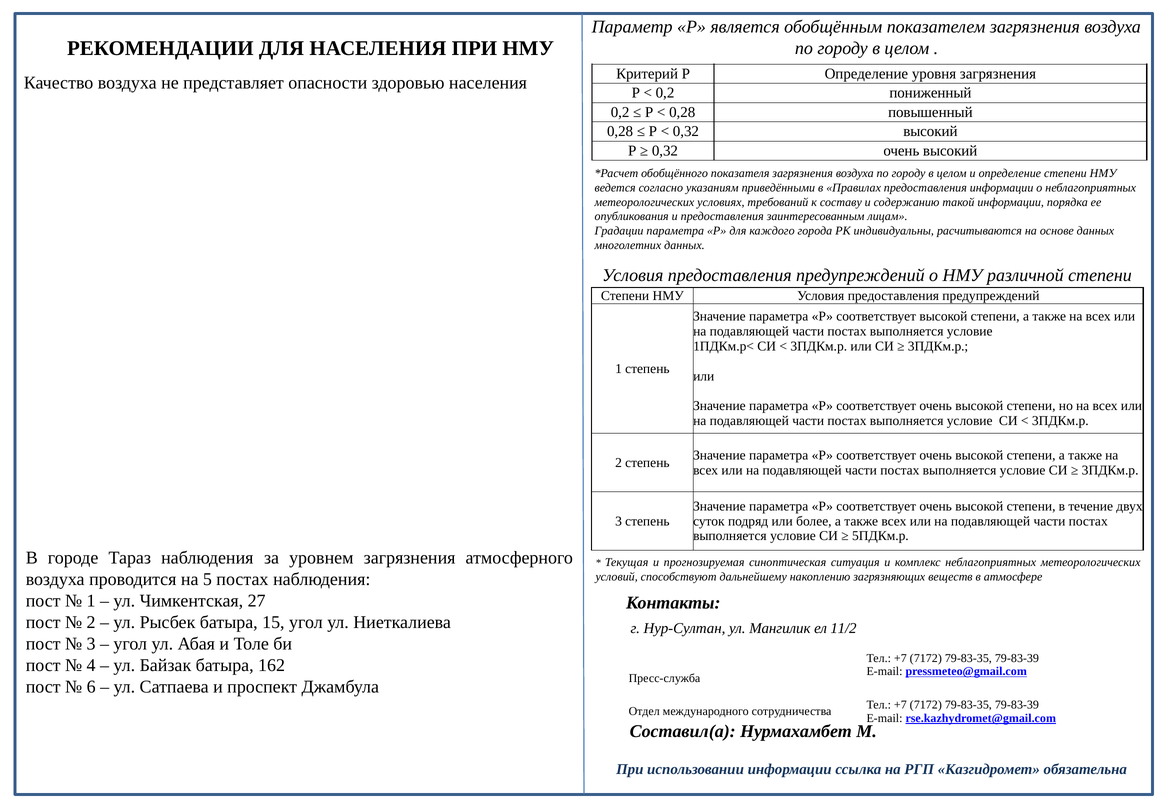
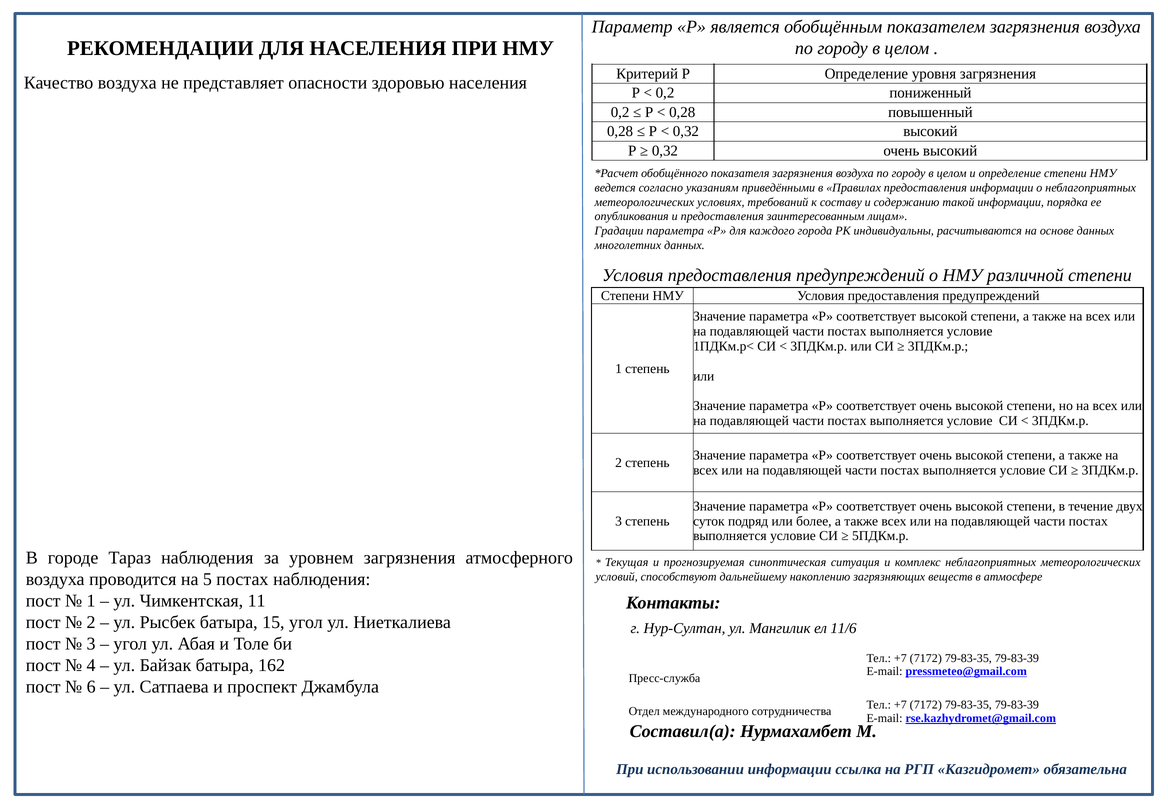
27: 27 -> 11 (257, 601)
11/2: 11/2 -> 11/6 (843, 629)
